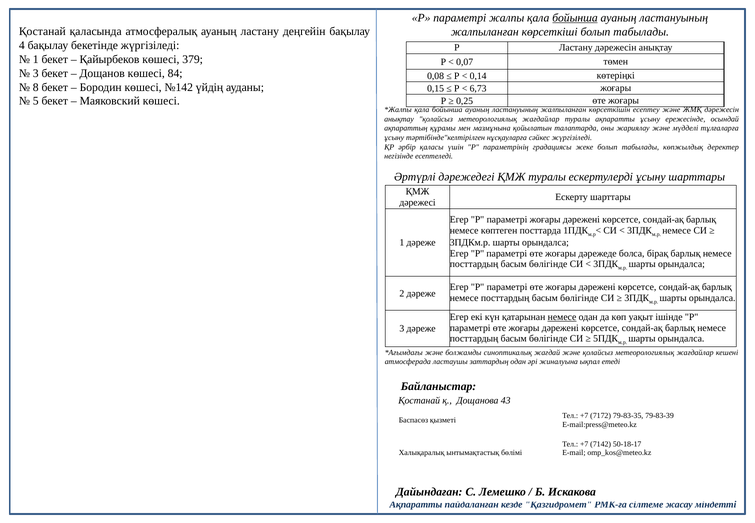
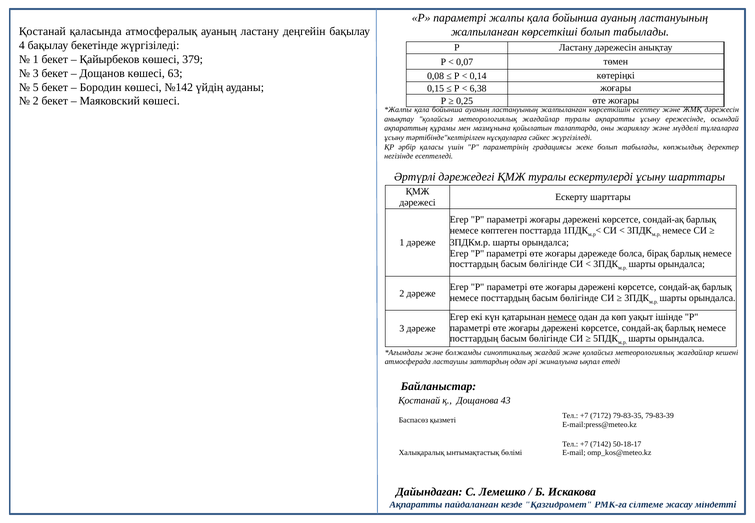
бойынша underline: present -> none (575, 18)
84: 84 -> 63 (175, 73)
8: 8 -> 5 (36, 87)
6,73: 6,73 -> 6,38 (478, 88)
5: 5 -> 2 (36, 101)
